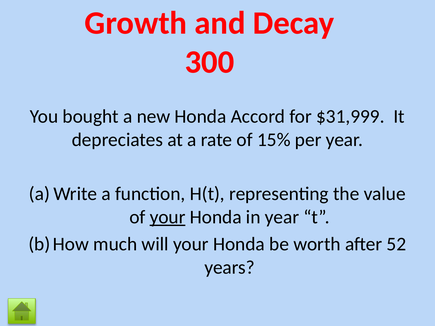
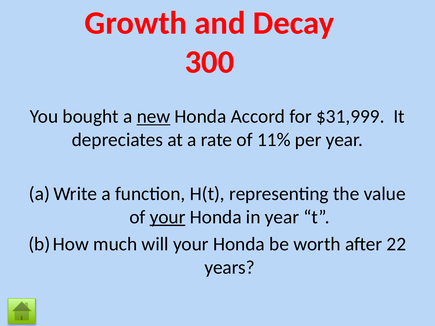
new underline: none -> present (153, 117)
15%: 15% -> 11% (274, 140)
52: 52 -> 22 (396, 244)
